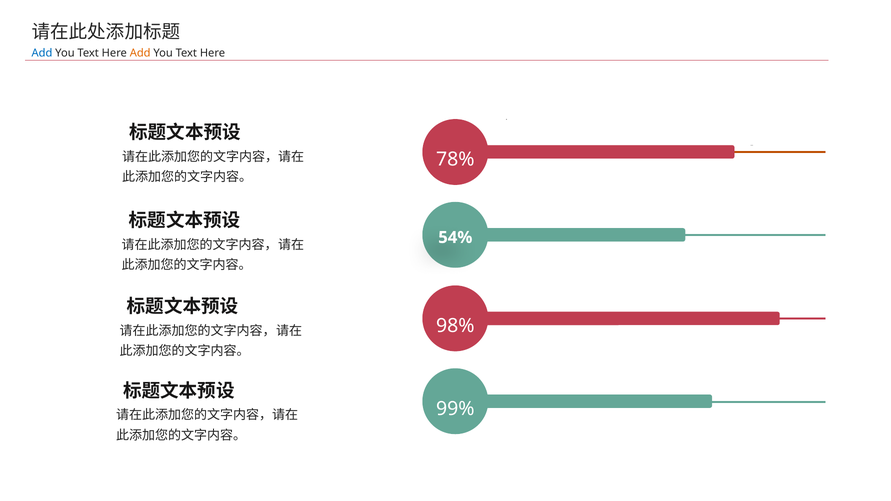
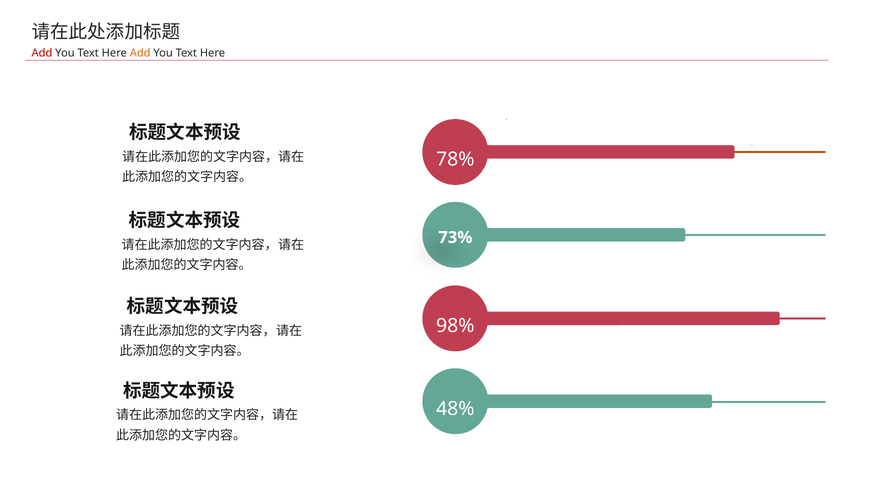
Add colour: blue -> red (42, 53)
54%: 54% -> 73% (455, 238)
99%: 99% -> 48% (455, 409)
